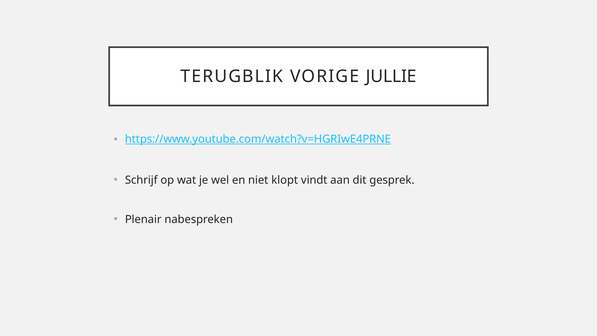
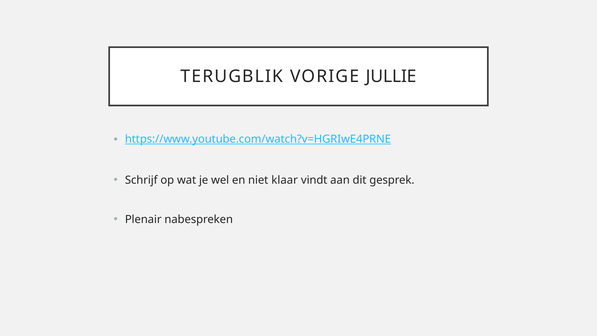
klopt: klopt -> klaar (285, 180)
